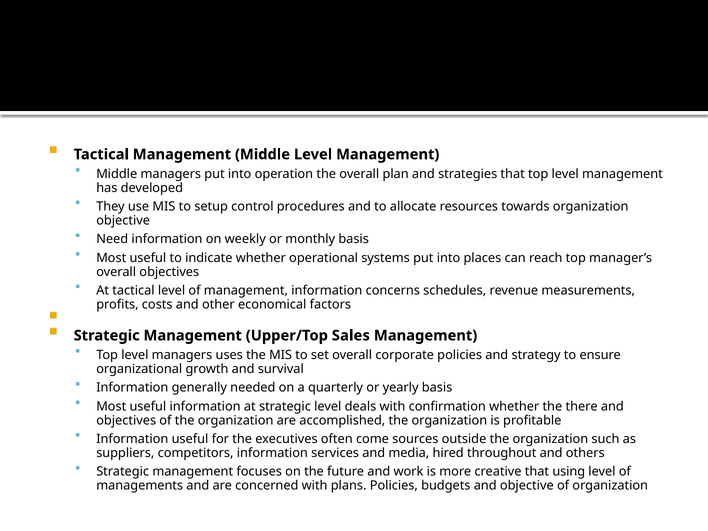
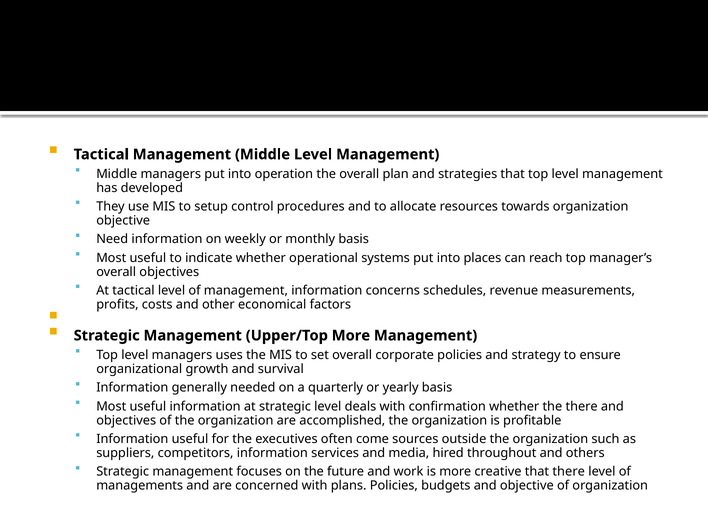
Upper/Top Sales: Sales -> More (351, 336)
that using: using -> there (569, 472)
